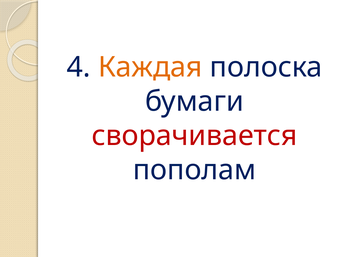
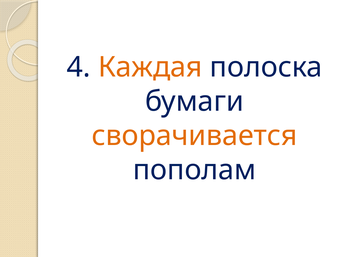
сворачивается colour: red -> orange (195, 136)
